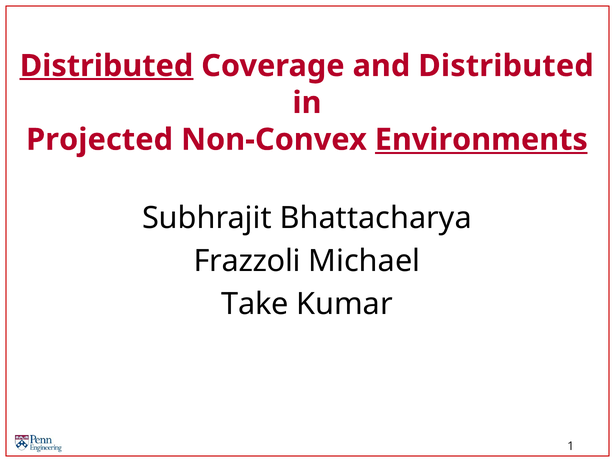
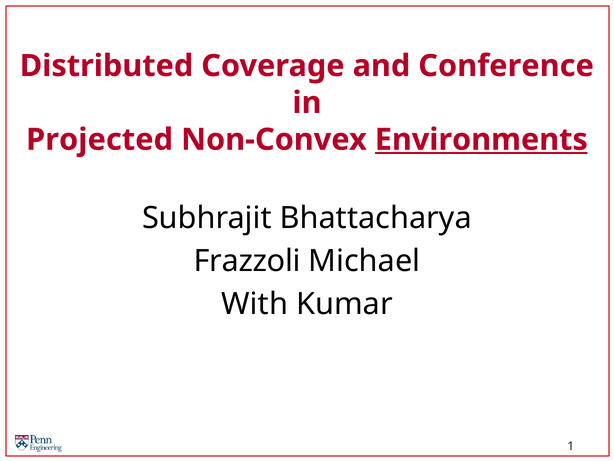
Distributed underline: present -> none (107, 66)
and Distributed: Distributed -> Conference (506, 66)
Take: Take -> With (255, 304)
